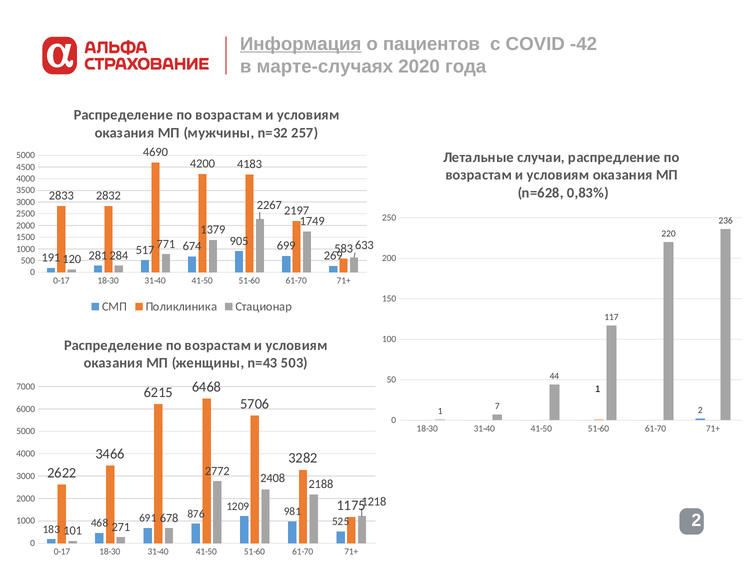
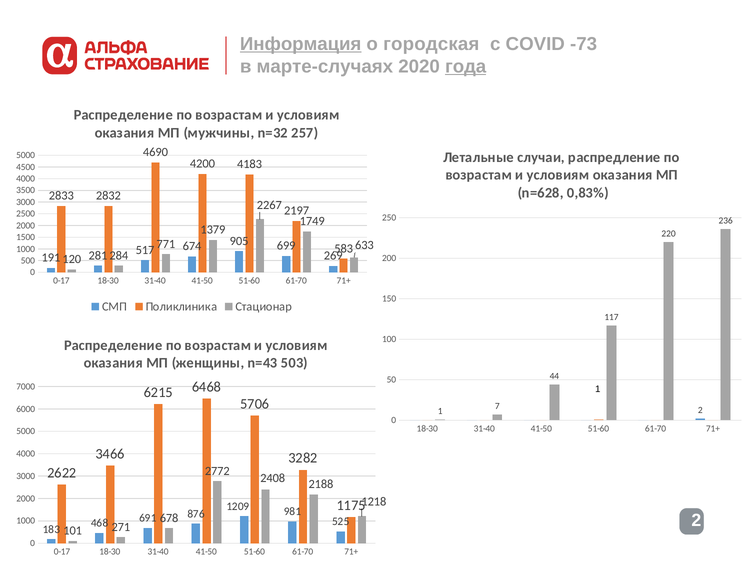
пациентов: пациентов -> городская (431, 44)
-42: -42 -> -73 (584, 44)
года underline: none -> present (466, 66)
